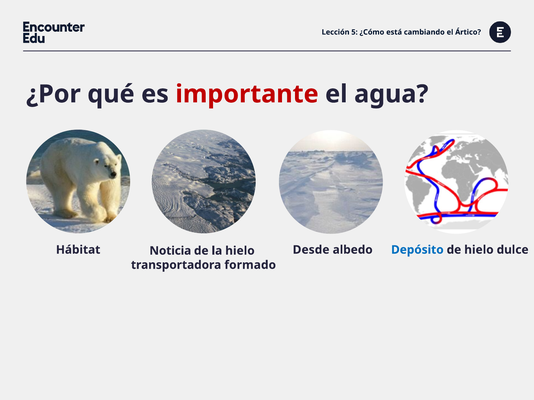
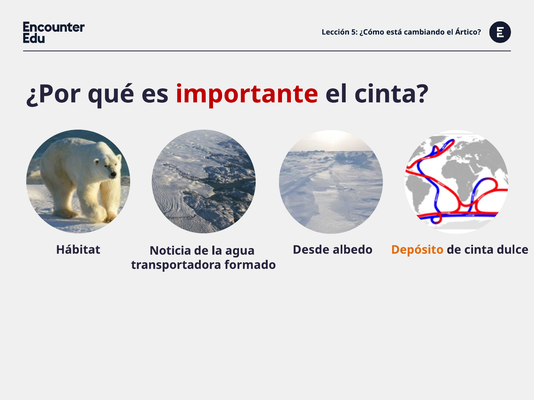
el agua: agua -> cinta (391, 94)
Depósito colour: blue -> orange (417, 250)
de hielo: hielo -> cinta (479, 250)
la hielo: hielo -> agua (240, 251)
